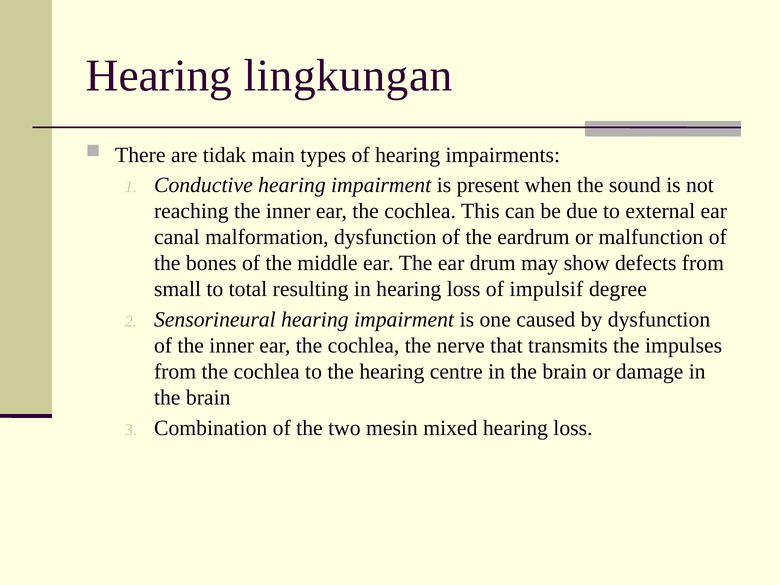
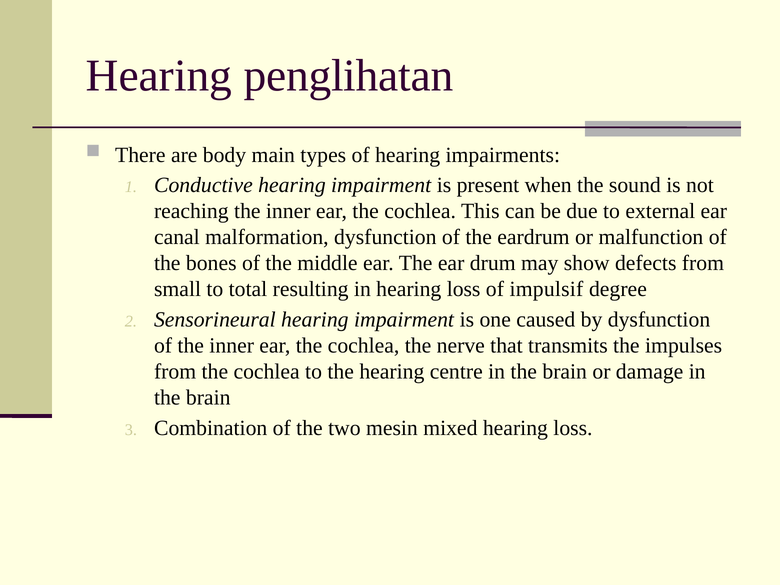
lingkungan: lingkungan -> penglihatan (348, 76)
tidak: tidak -> body (225, 155)
